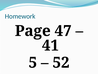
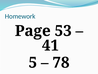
47: 47 -> 53 (63, 31)
52: 52 -> 78 (61, 62)
